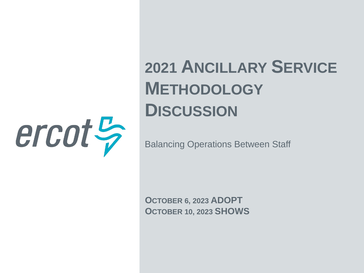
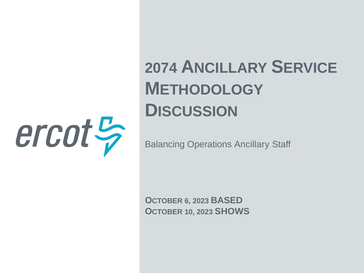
2021: 2021 -> 2074 (161, 68)
Between: Between -> Ancillary (252, 144)
ADOPT: ADOPT -> BASED (227, 200)
